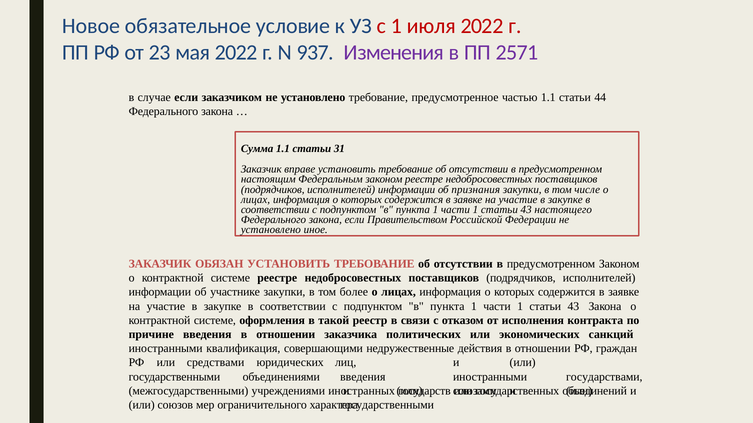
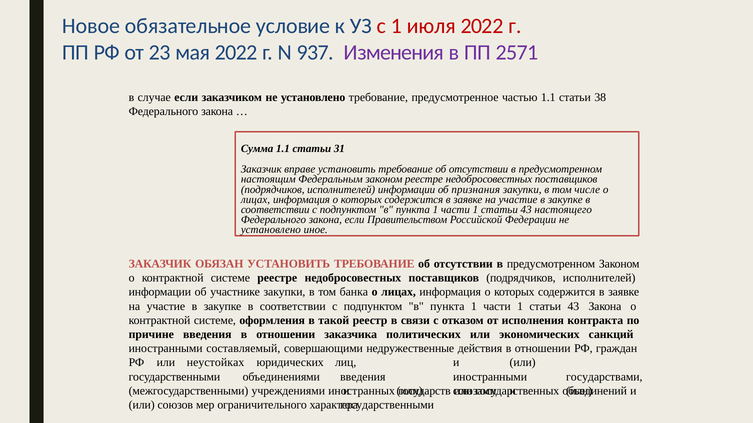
44: 44 -> 38 (600, 98)
более: более -> банка (354, 292)
квалификация: квалификация -> составляемый (243, 349)
средствами: средствами -> неустойках (216, 363)
